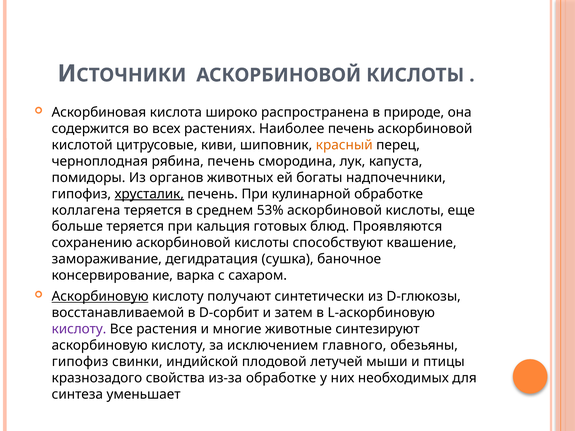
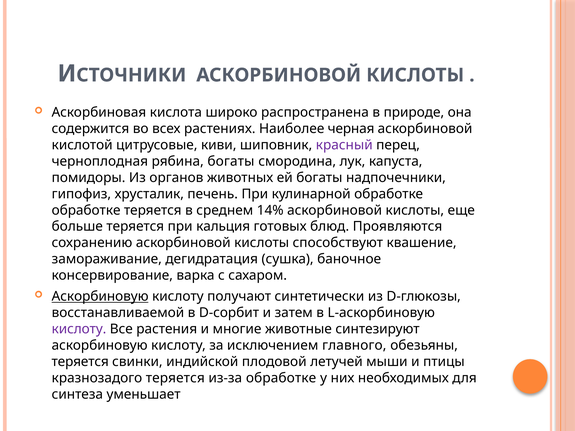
Наиболее печень: печень -> черная (351, 129)
красный colour: orange -> purple (344, 145)
рябина печень: печень -> богаты (231, 161)
хрусталик underline: present -> none (149, 194)
коллагена: коллагена -> обработке (86, 210)
53%: 53% -> 14% (270, 210)
гипофиз: гипофиз -> теряется (80, 362)
кразнозадого свойства: свойства -> теряется (175, 378)
